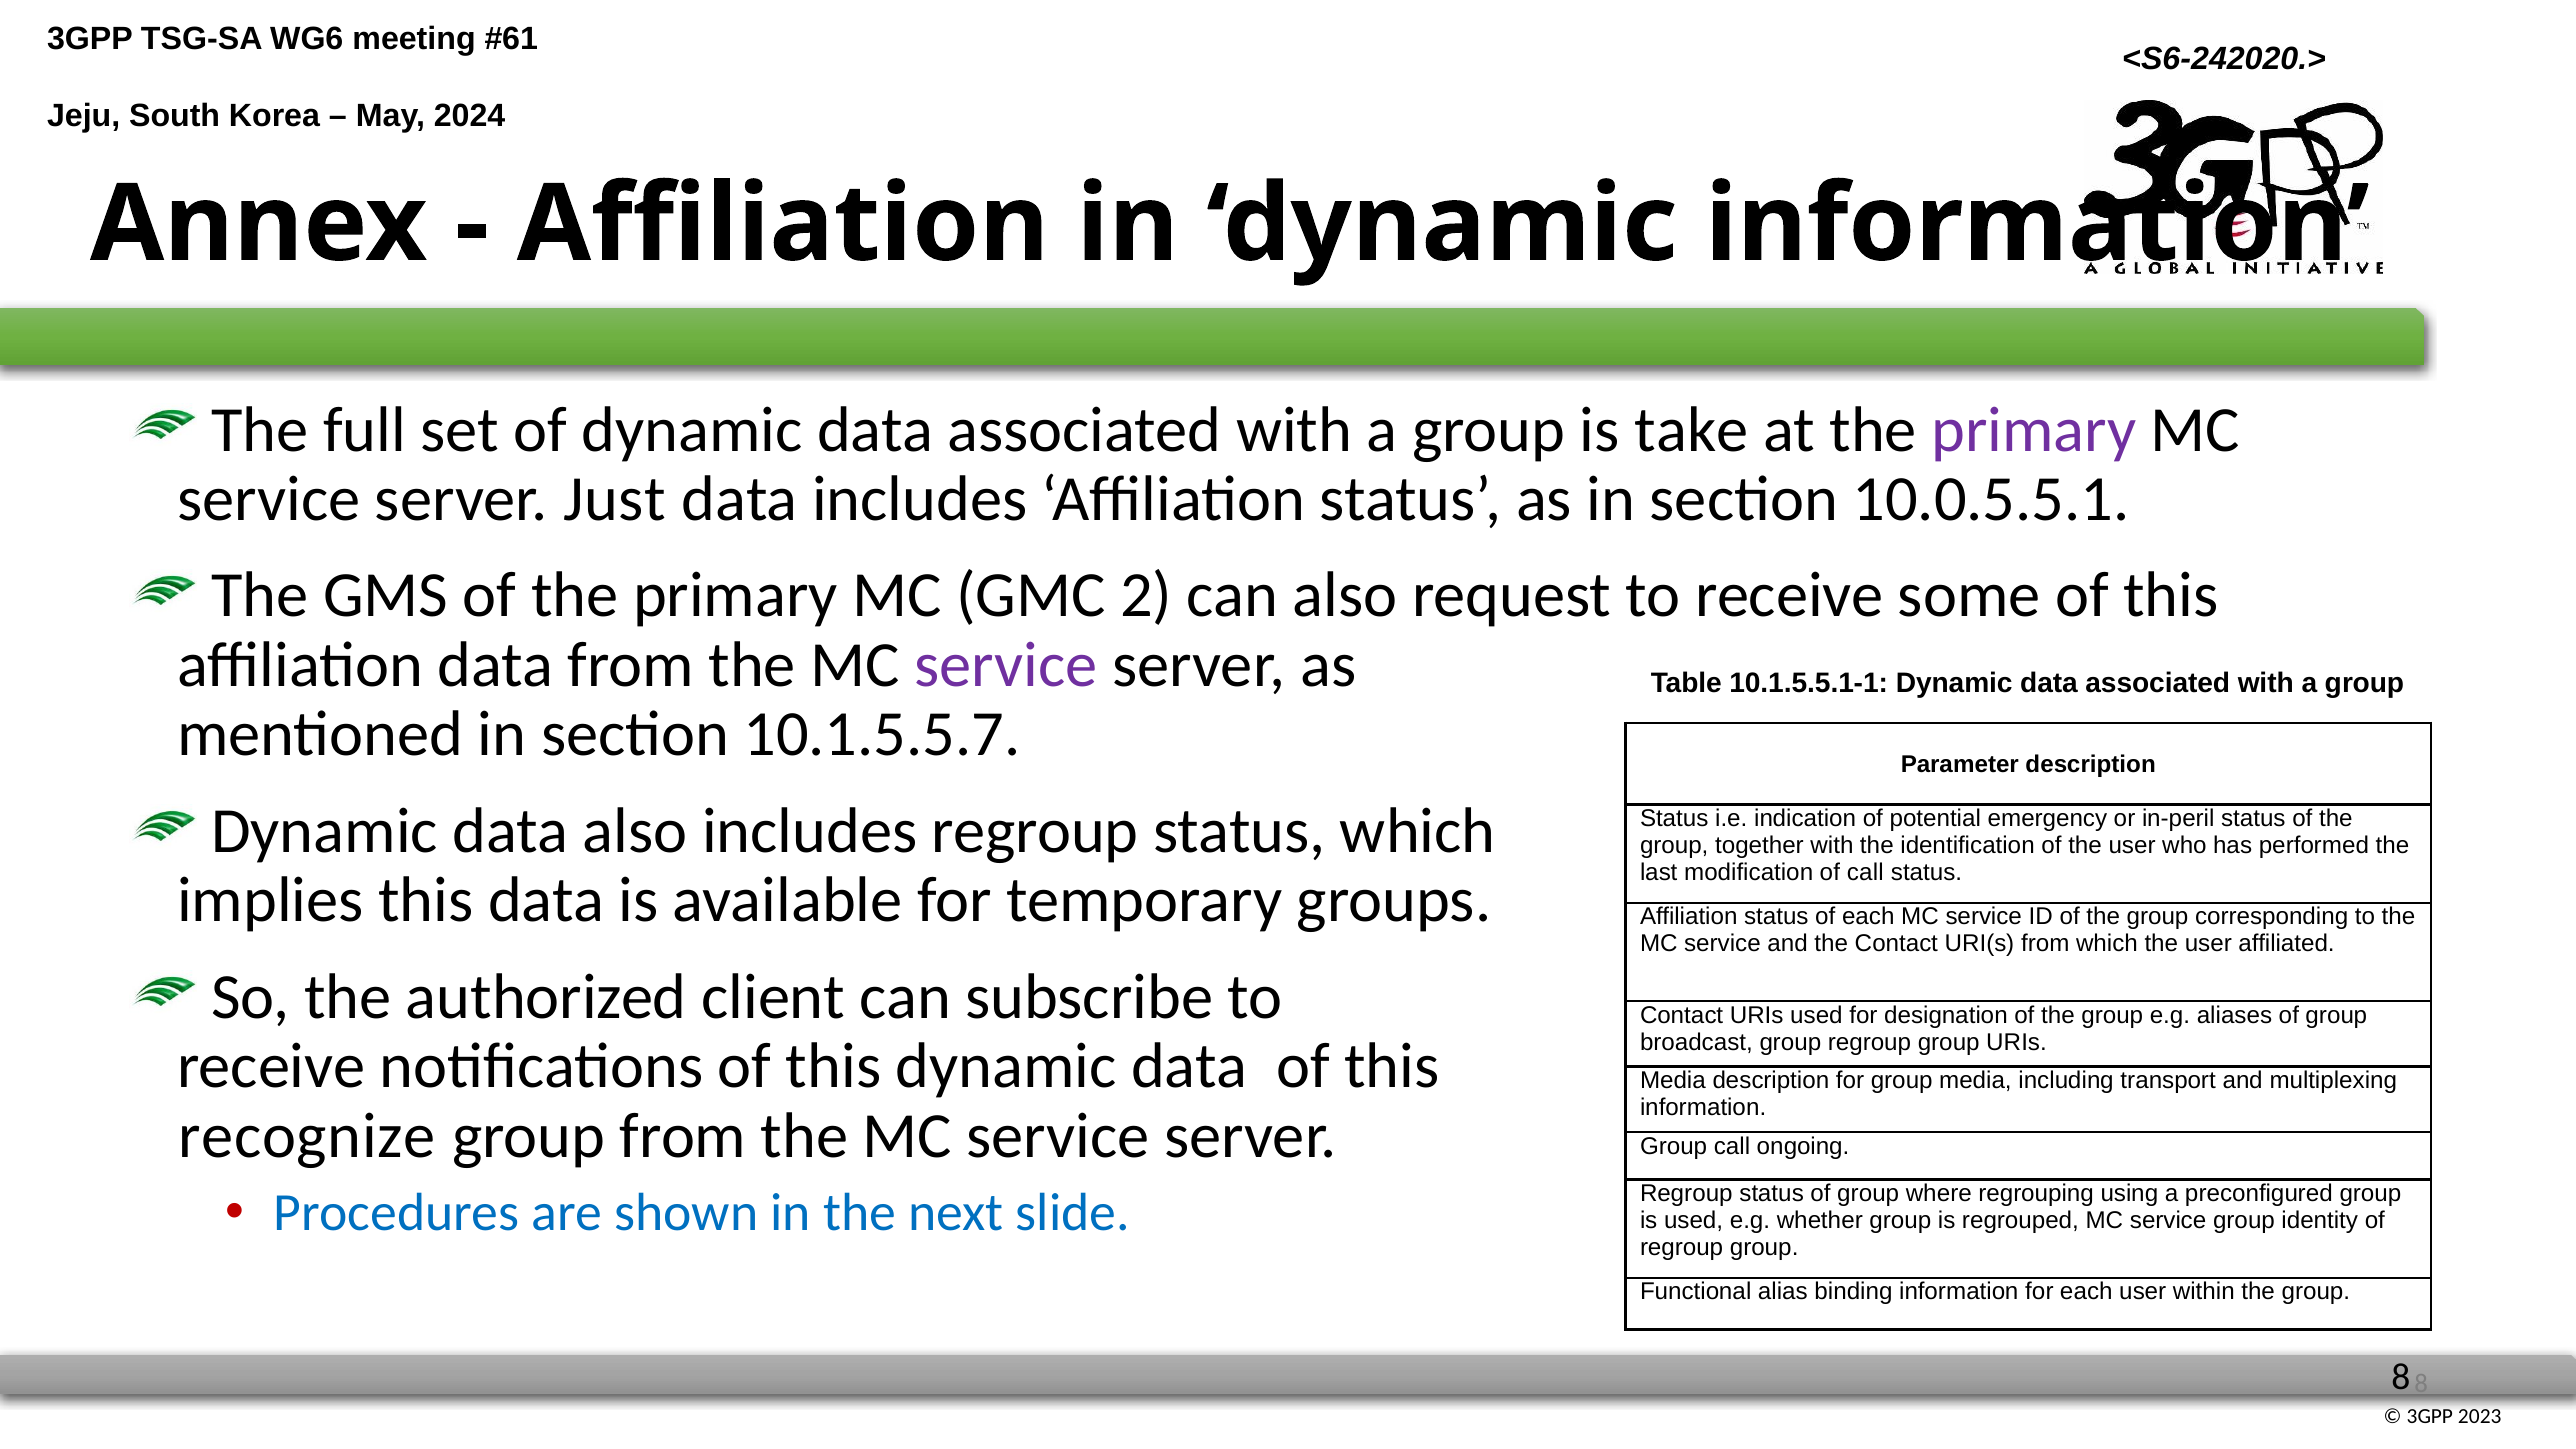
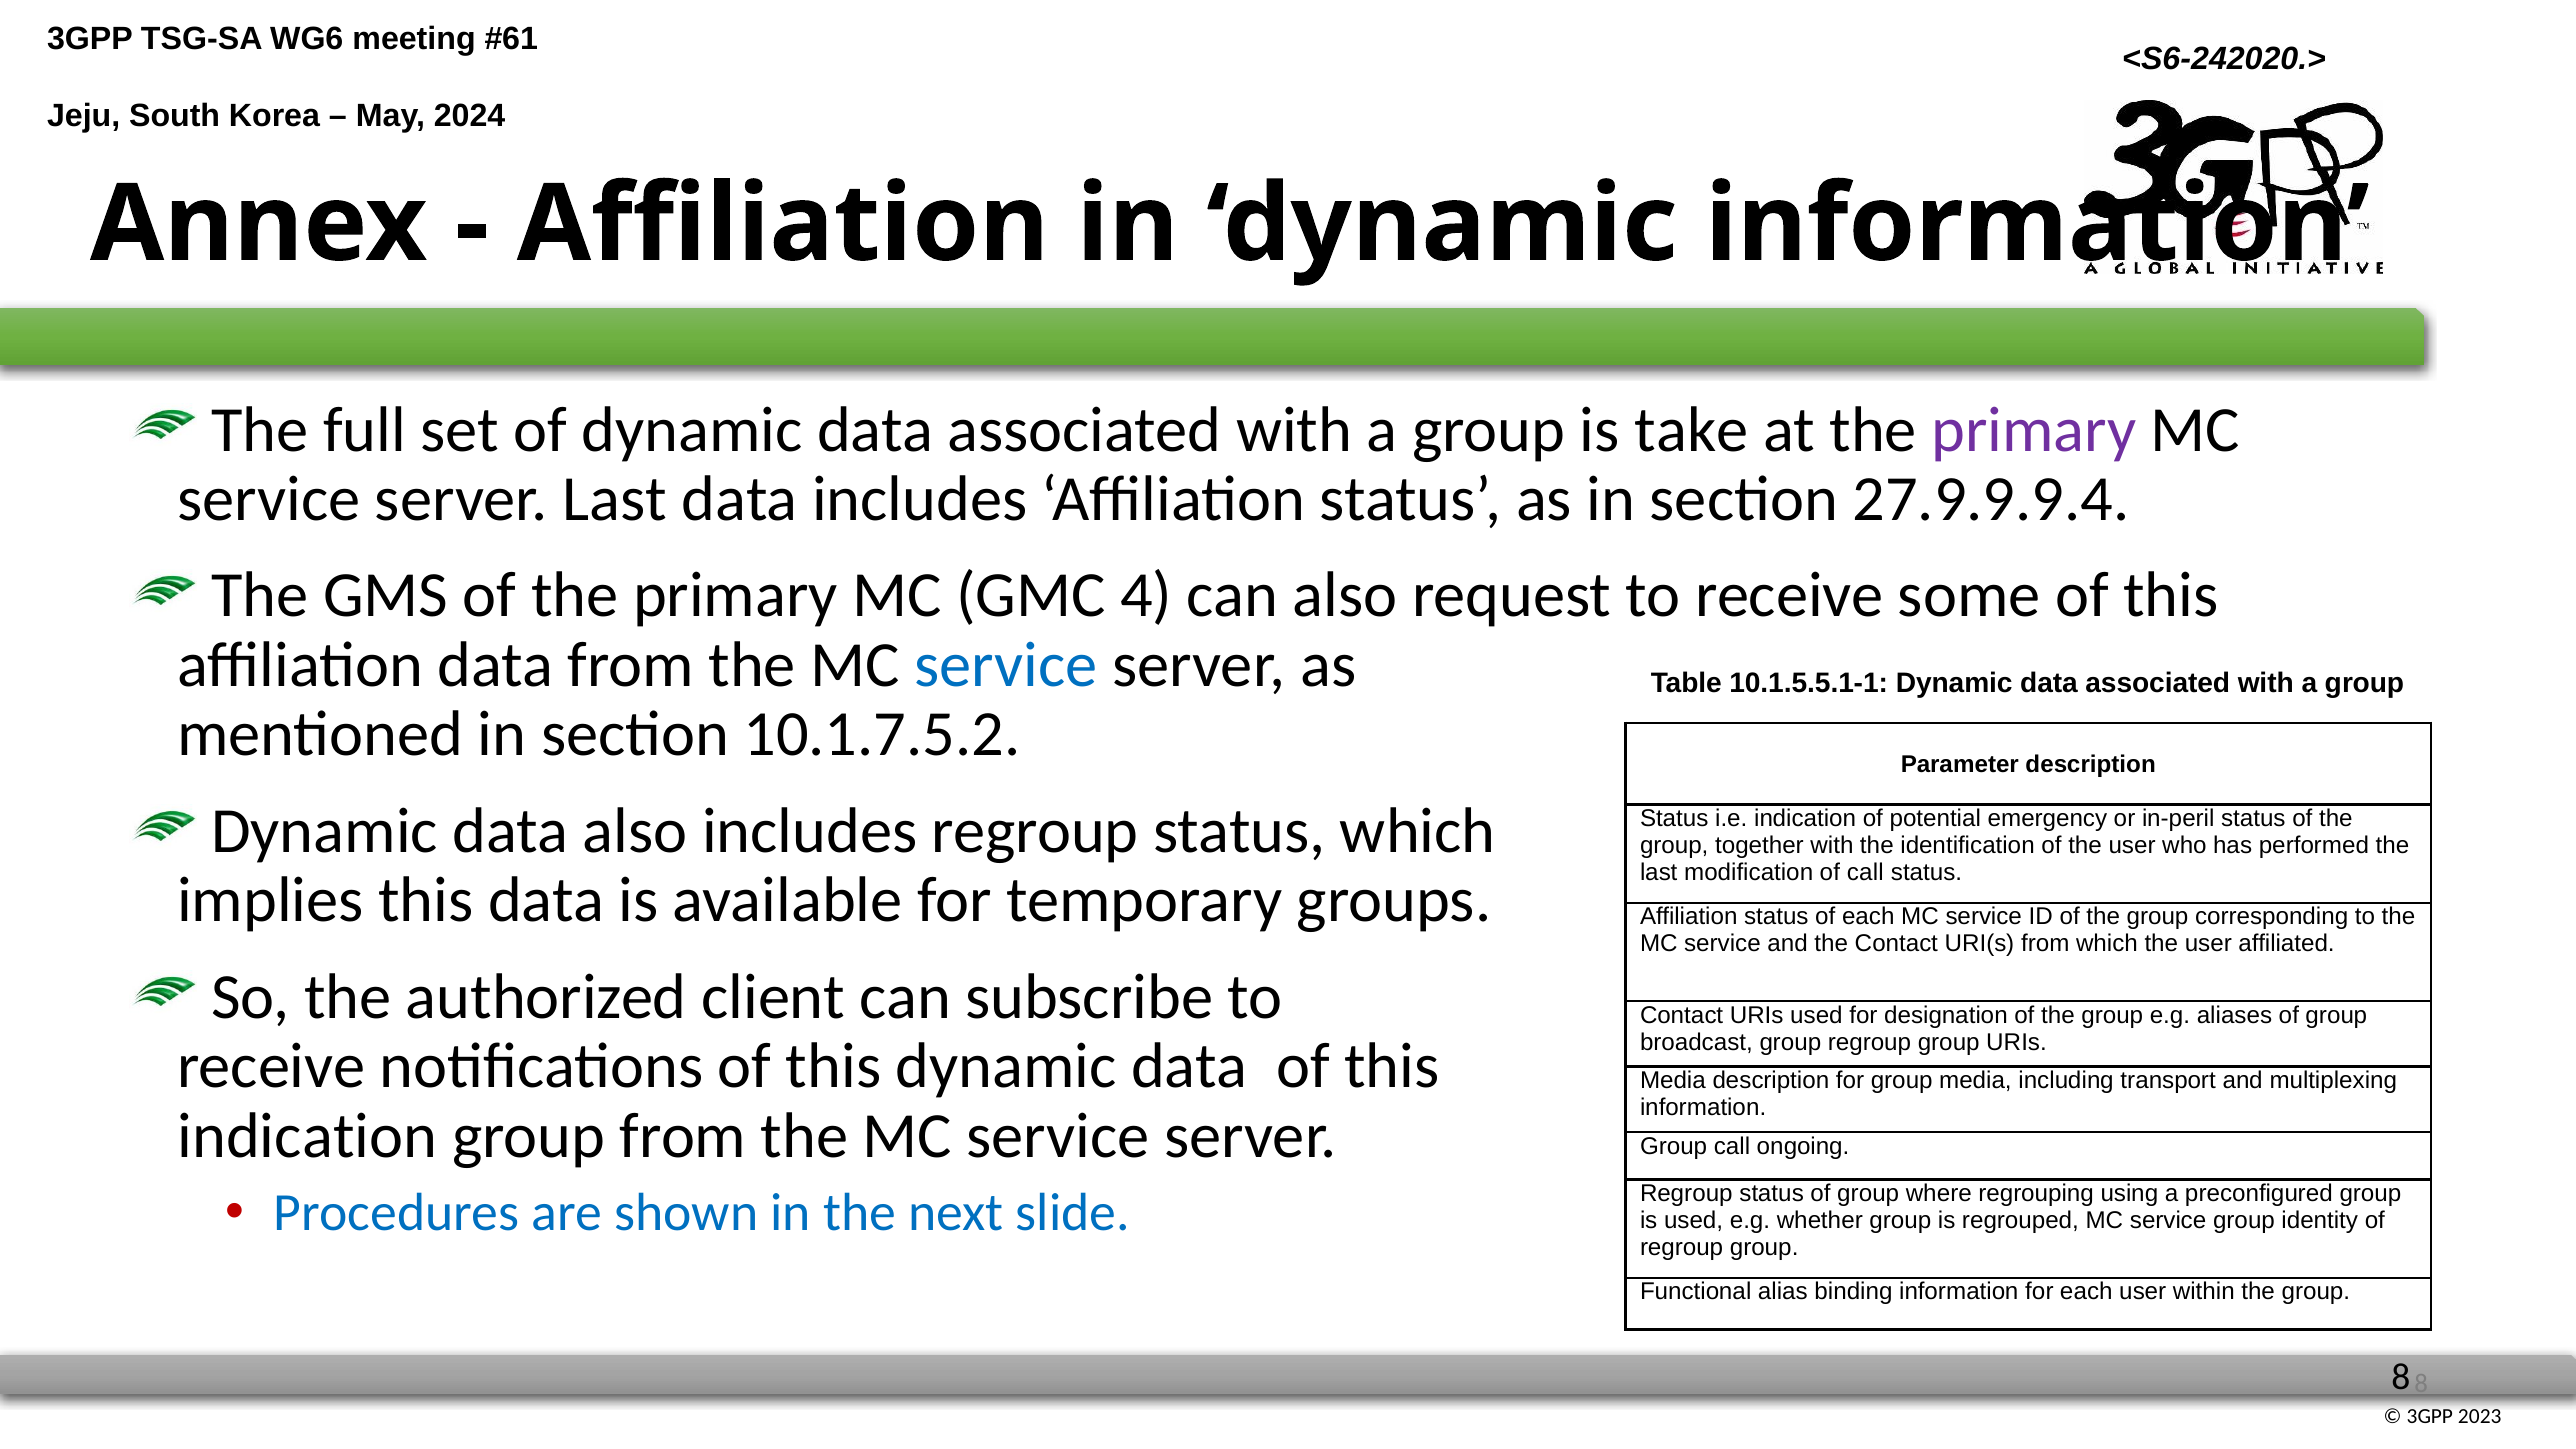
server Just: Just -> Last (615, 499)
10.0.5.5.1: 10.0.5.5.1 -> 27.9.9.9.4 (1991, 499)
2: 2 -> 4 (1146, 596)
service colour: purple -> blue (1006, 665)
10.1.5.5.7: 10.1.5.5.7 -> 10.1.7.5.2 (882, 735)
recognize: recognize -> indication (307, 1136)
